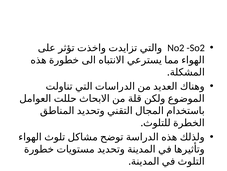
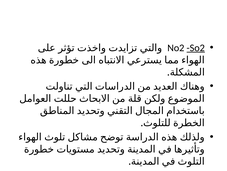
So2 underline: none -> present (196, 48)
